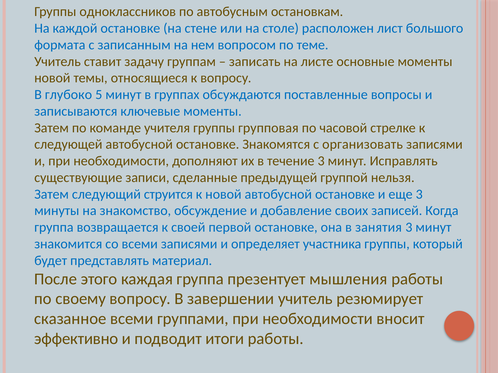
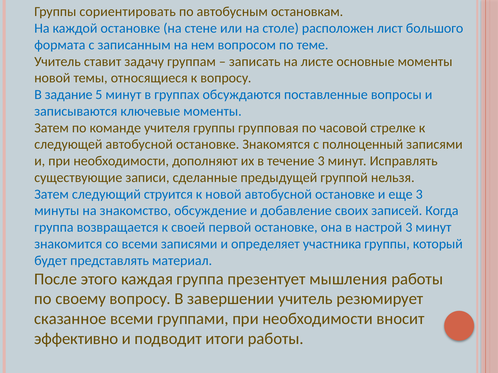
одноклассников: одноклассников -> сориентировать (128, 12)
глубоко: глубоко -> задание (69, 95)
организовать: организовать -> полноценный (363, 145)
занятия: занятия -> настрой (379, 228)
